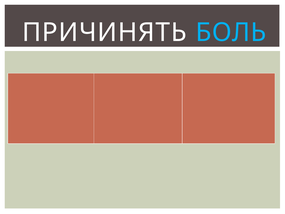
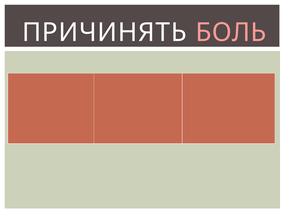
БОЛЬ colour: light blue -> pink (231, 32)
